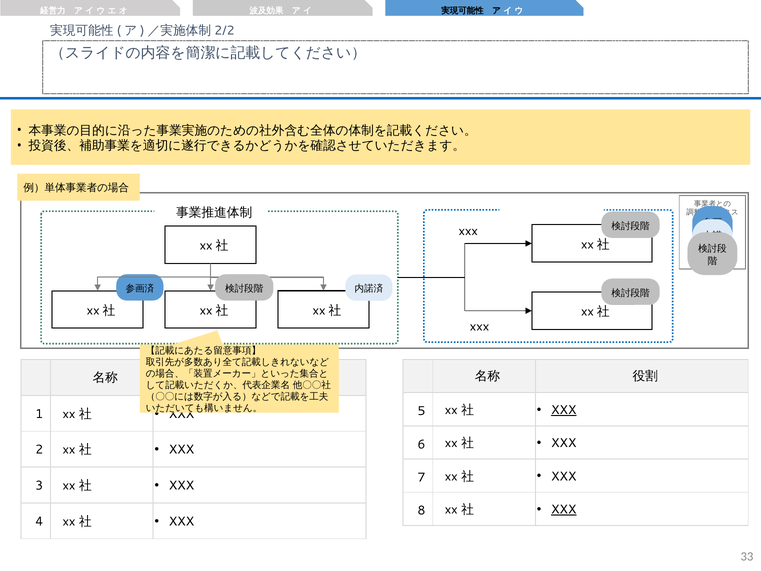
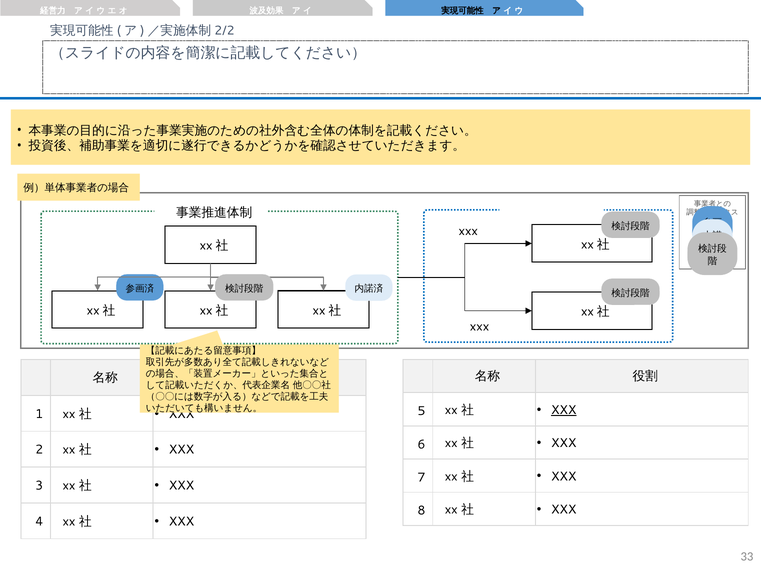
XXX underline: present -> none (564, 509)
